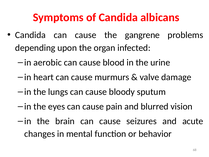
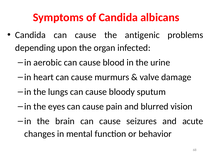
gangrene: gangrene -> antigenic (142, 35)
